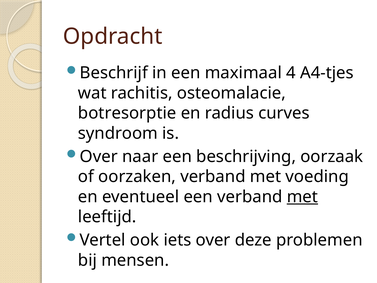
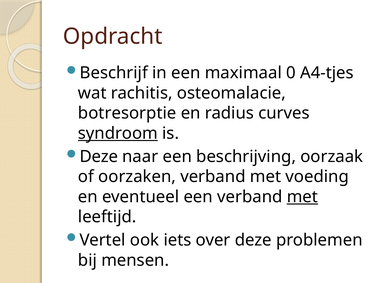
4: 4 -> 0 (291, 73)
syndroom underline: none -> present (118, 133)
Over: Over -> Deze (99, 156)
